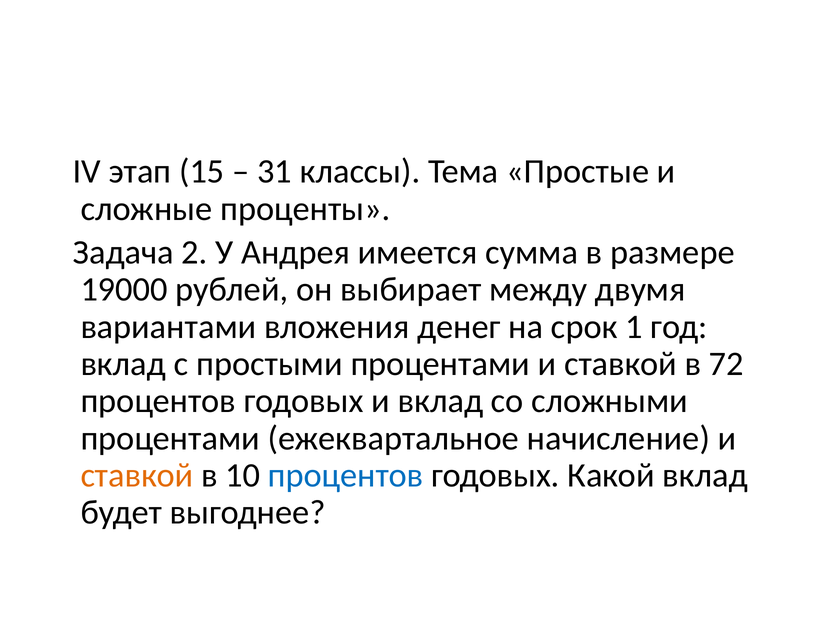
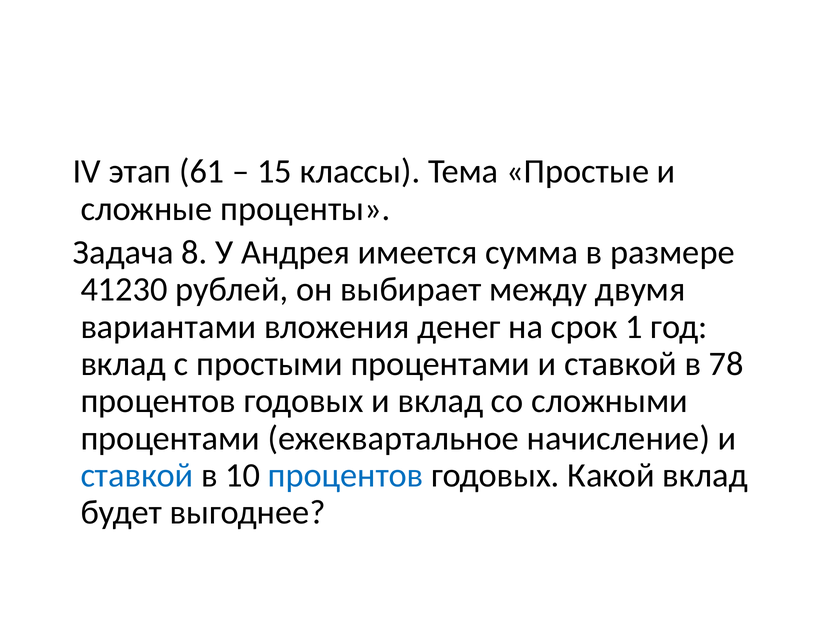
15: 15 -> 61 (202, 172)
31: 31 -> 15 (274, 172)
2: 2 -> 8 (194, 253)
19000: 19000 -> 41230 (124, 290)
72: 72 -> 78 (726, 364)
ставкой colour: orange -> blue (137, 476)
